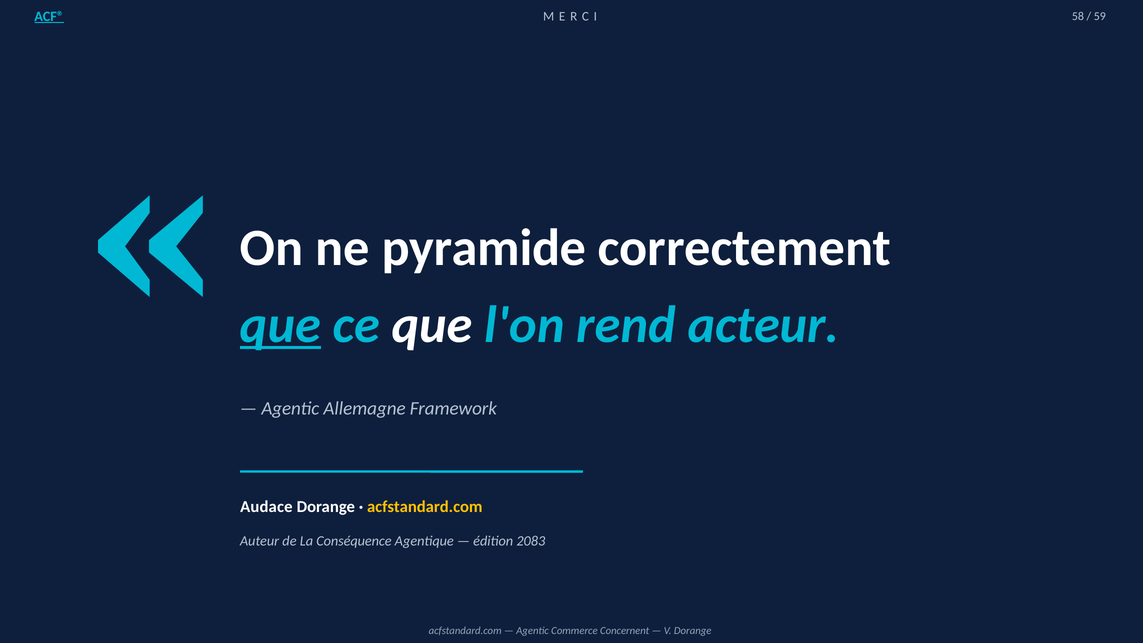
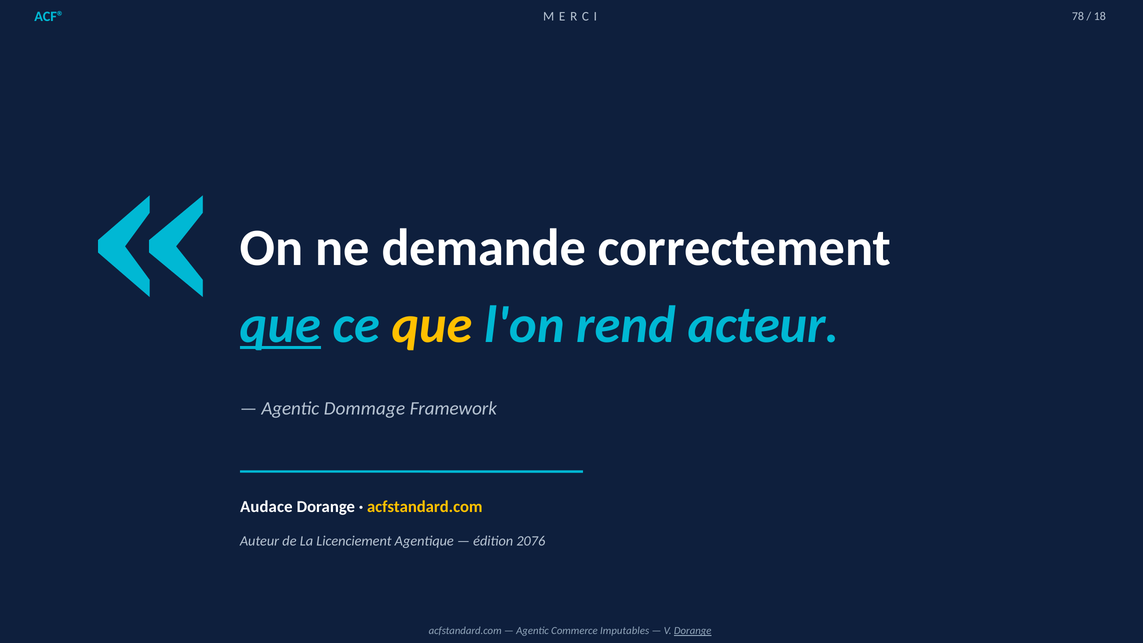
ACF® underline: present -> none (49, 16)
58: 58 -> 78 (1078, 16)
59: 59 -> 18 (1100, 16)
pyramide: pyramide -> demande (484, 248)
que colour: white -> yellow (432, 325)
Allemagne: Allemagne -> Dommage (364, 408)
Conséquence: Conséquence -> Licenciement (354, 541)
2083: 2083 -> 2076 (531, 541)
Concernent: Concernent -> Imputables (625, 631)
Dorange underline: none -> present (693, 631)
